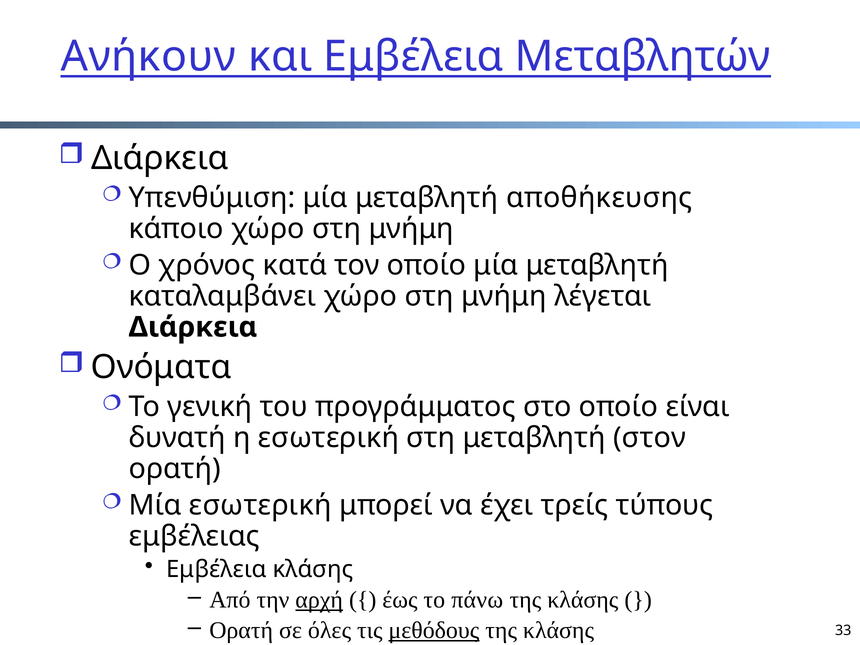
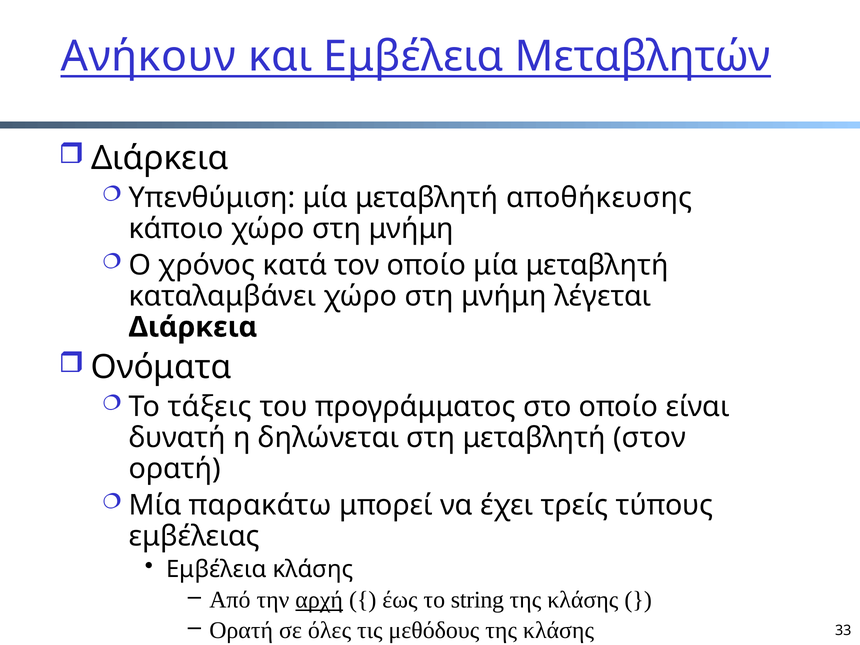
γενική: γενική -> τάξεις (210, 407)
η εσωτερική: εσωτερική -> δηλώνεται (329, 438)
Μία εσωτερική: εσωτερική -> παρακάτω (260, 505)
πάνω: πάνω -> string (477, 600)
μεθόδους underline: present -> none (434, 630)
